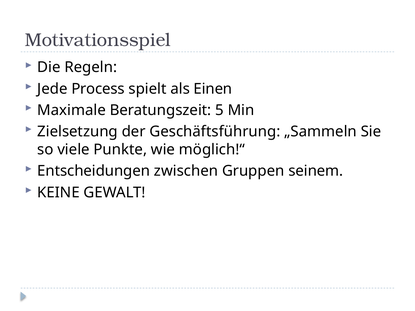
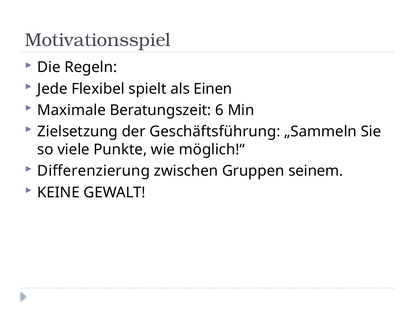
Process: Process -> Flexibel (98, 89)
5: 5 -> 6 (220, 110)
Entscheidungen: Entscheidungen -> Differenzierung (94, 171)
